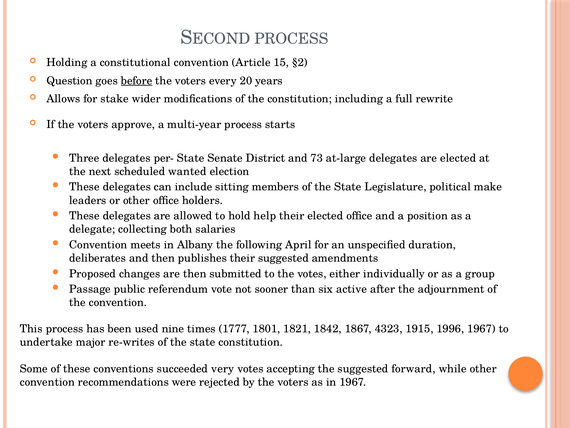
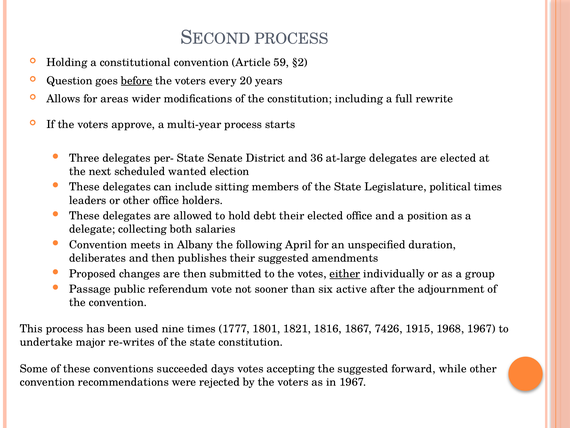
15: 15 -> 59 (281, 62)
stake: stake -> areas (115, 99)
73: 73 -> 36 (317, 158)
political make: make -> times (488, 187)
help: help -> debt (265, 216)
either underline: none -> present (345, 273)
1842: 1842 -> 1816 (328, 328)
4323: 4323 -> 7426 (389, 328)
1996: 1996 -> 1968 (450, 328)
very: very -> days (223, 368)
